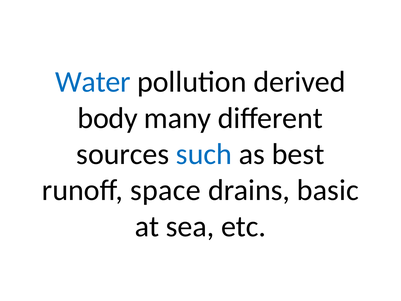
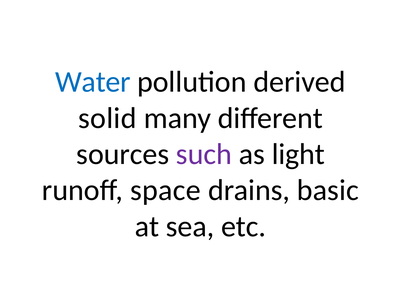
body: body -> solid (107, 118)
such colour: blue -> purple (204, 154)
best: best -> light (298, 154)
